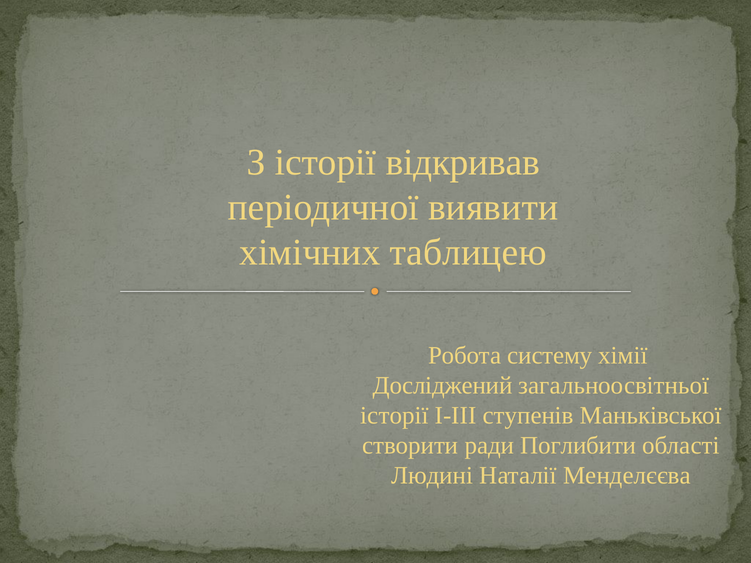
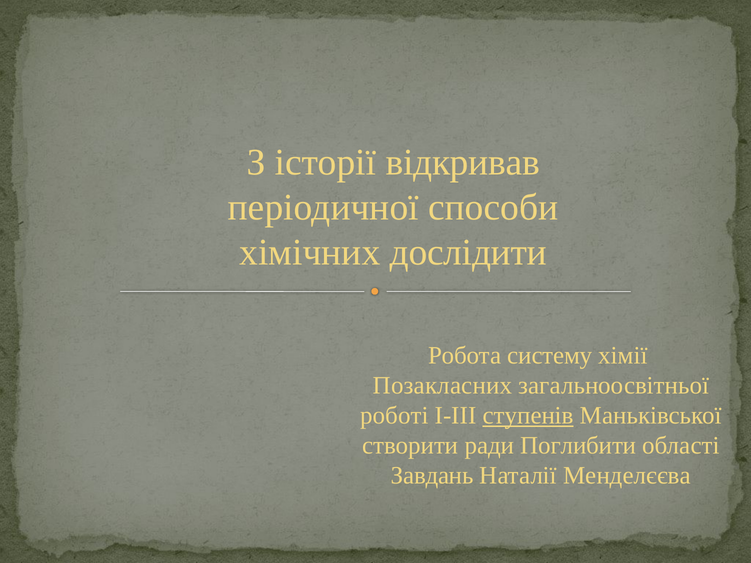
виявити: виявити -> способи (493, 208)
таблицею: таблицею -> дослідити (468, 253)
Досліджений: Досліджений -> Позакласних (443, 386)
історії: історії -> роботі (394, 416)
ступенів underline: none -> present (528, 416)
Людині: Людині -> Завдань (432, 476)
